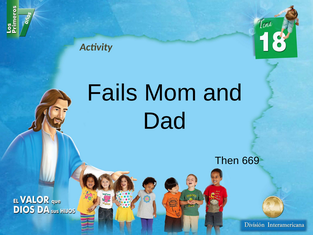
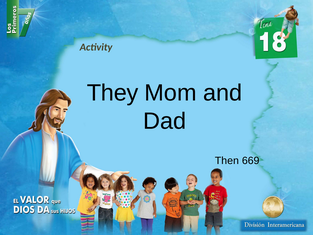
Fails: Fails -> They (113, 93)
